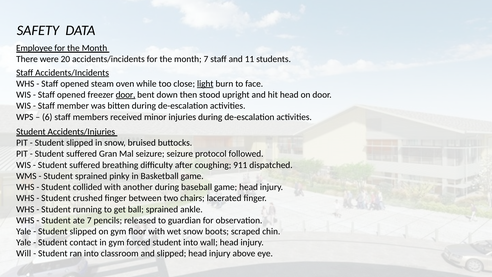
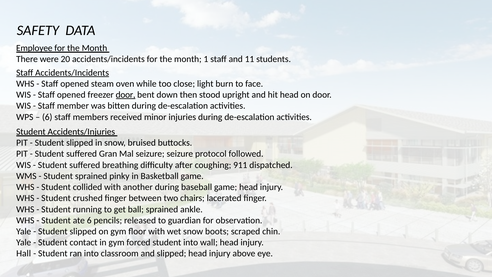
month 7: 7 -> 1 (206, 59)
light underline: present -> none (205, 84)
ate 7: 7 -> 6 (89, 220)
Will: Will -> Hall (24, 253)
